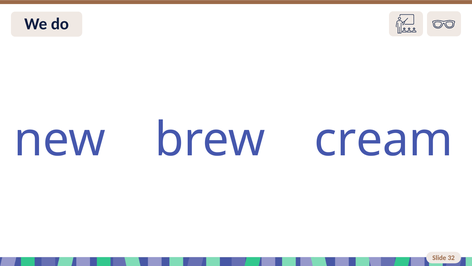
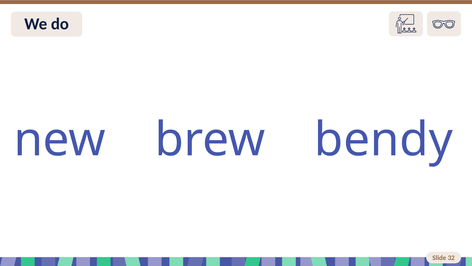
cream: cream -> bendy (383, 140)
